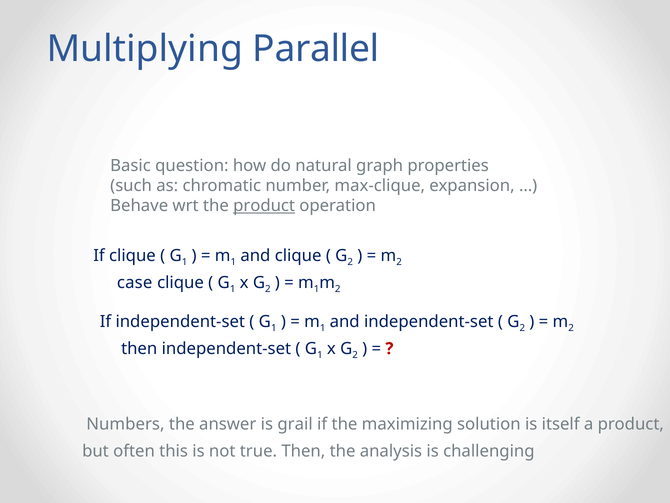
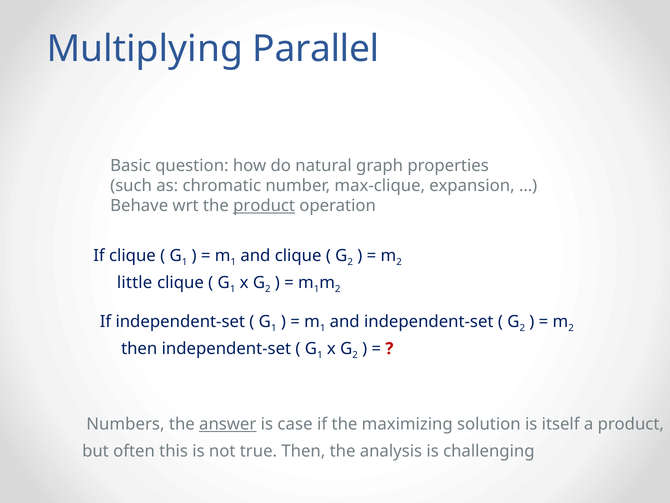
case: case -> little (135, 282)
answer underline: none -> present (228, 424)
grail: grail -> case (295, 424)
